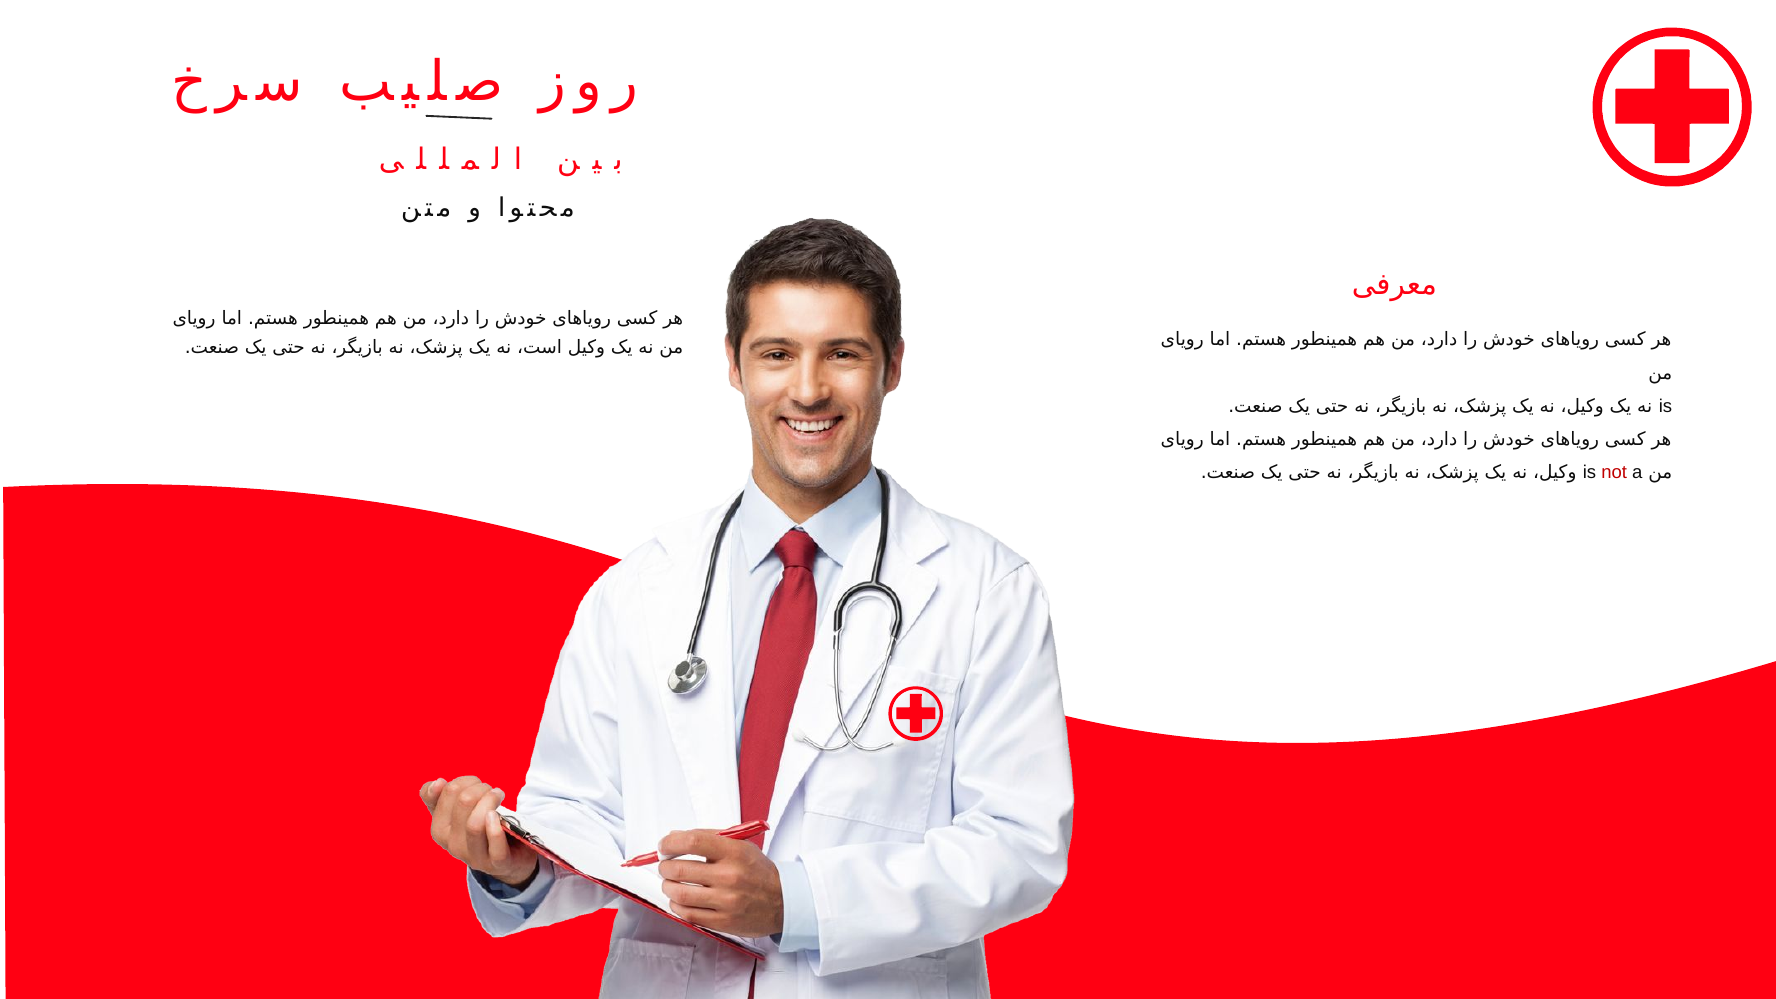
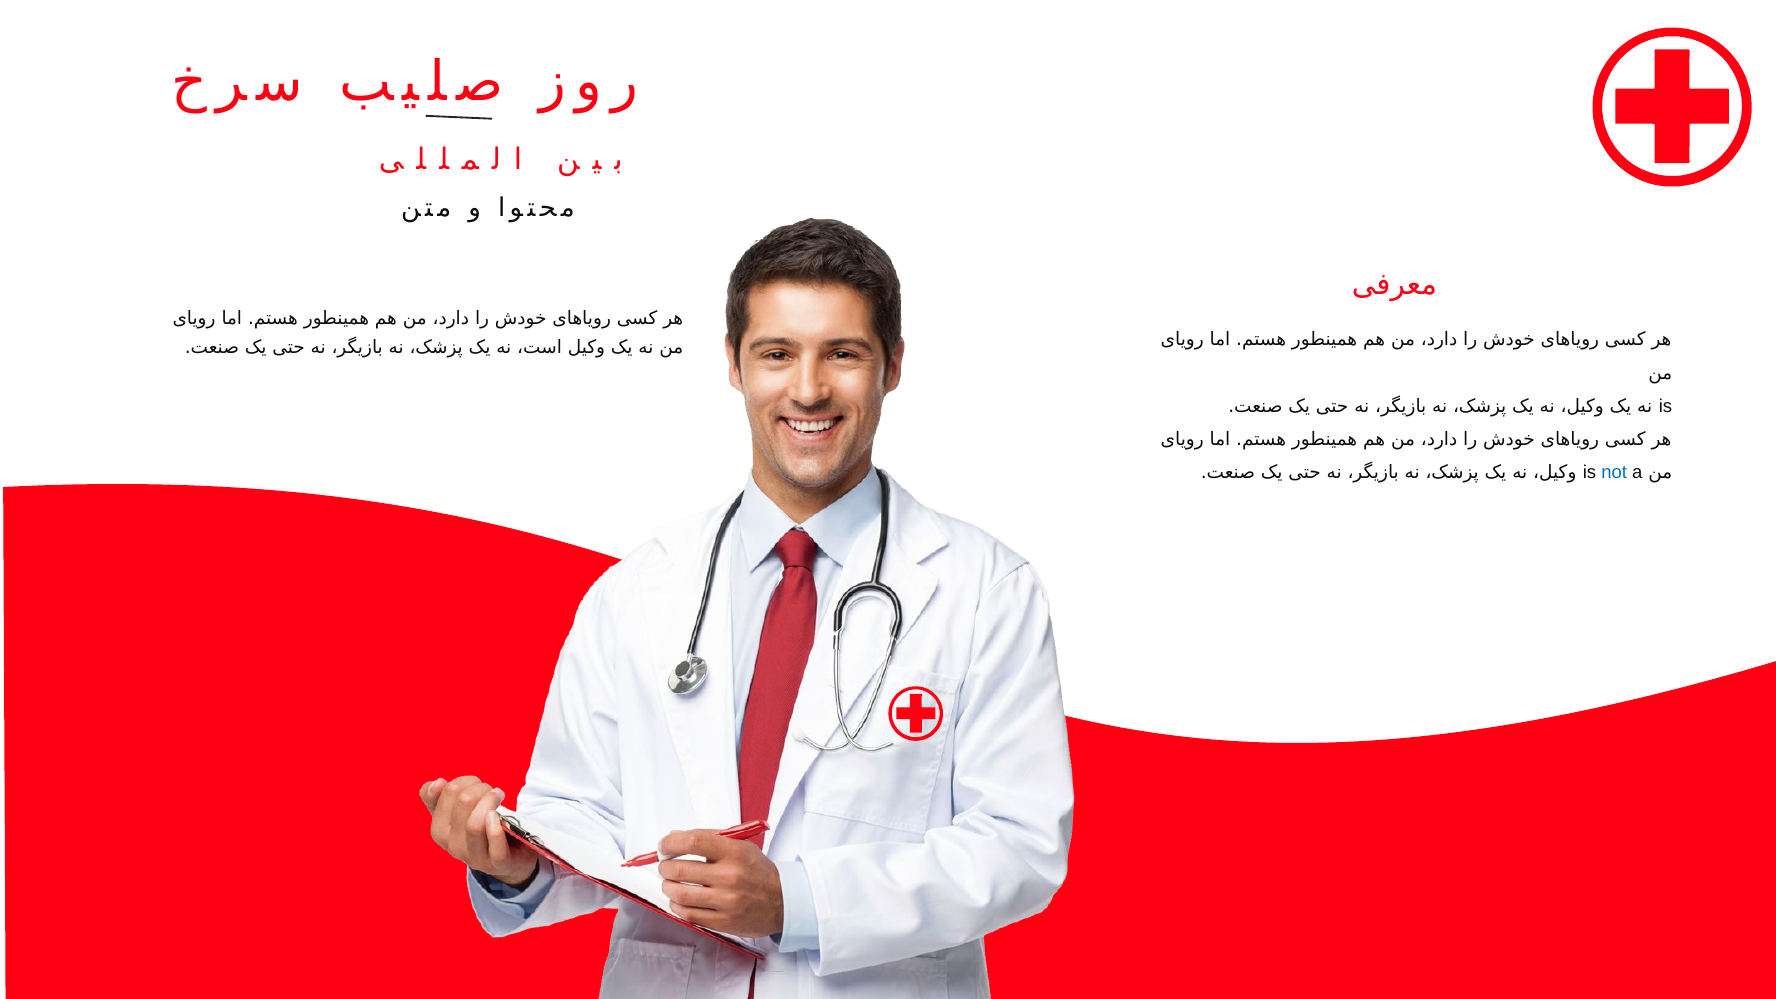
not colour: red -> blue (1614, 473)
